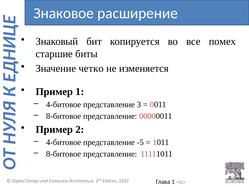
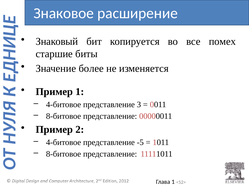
четко: четко -> более (91, 68)
